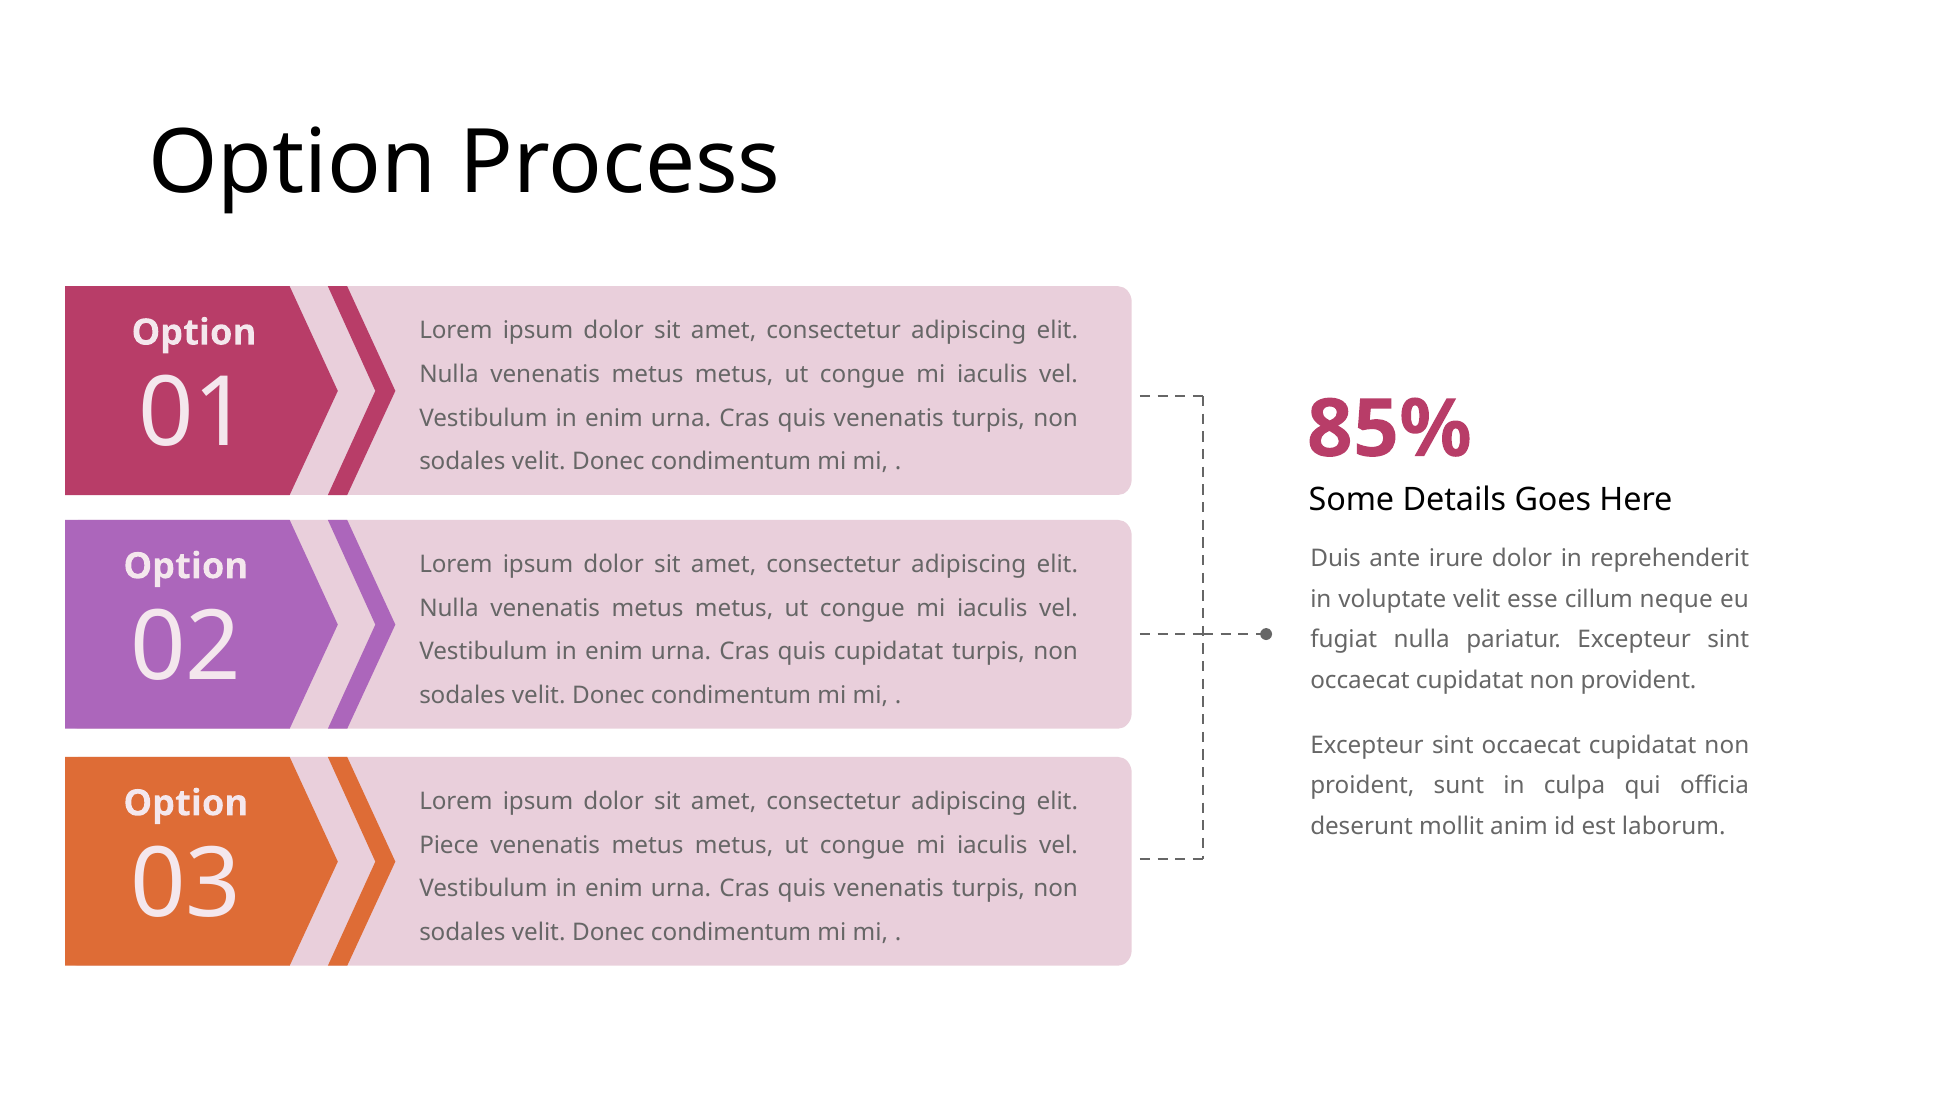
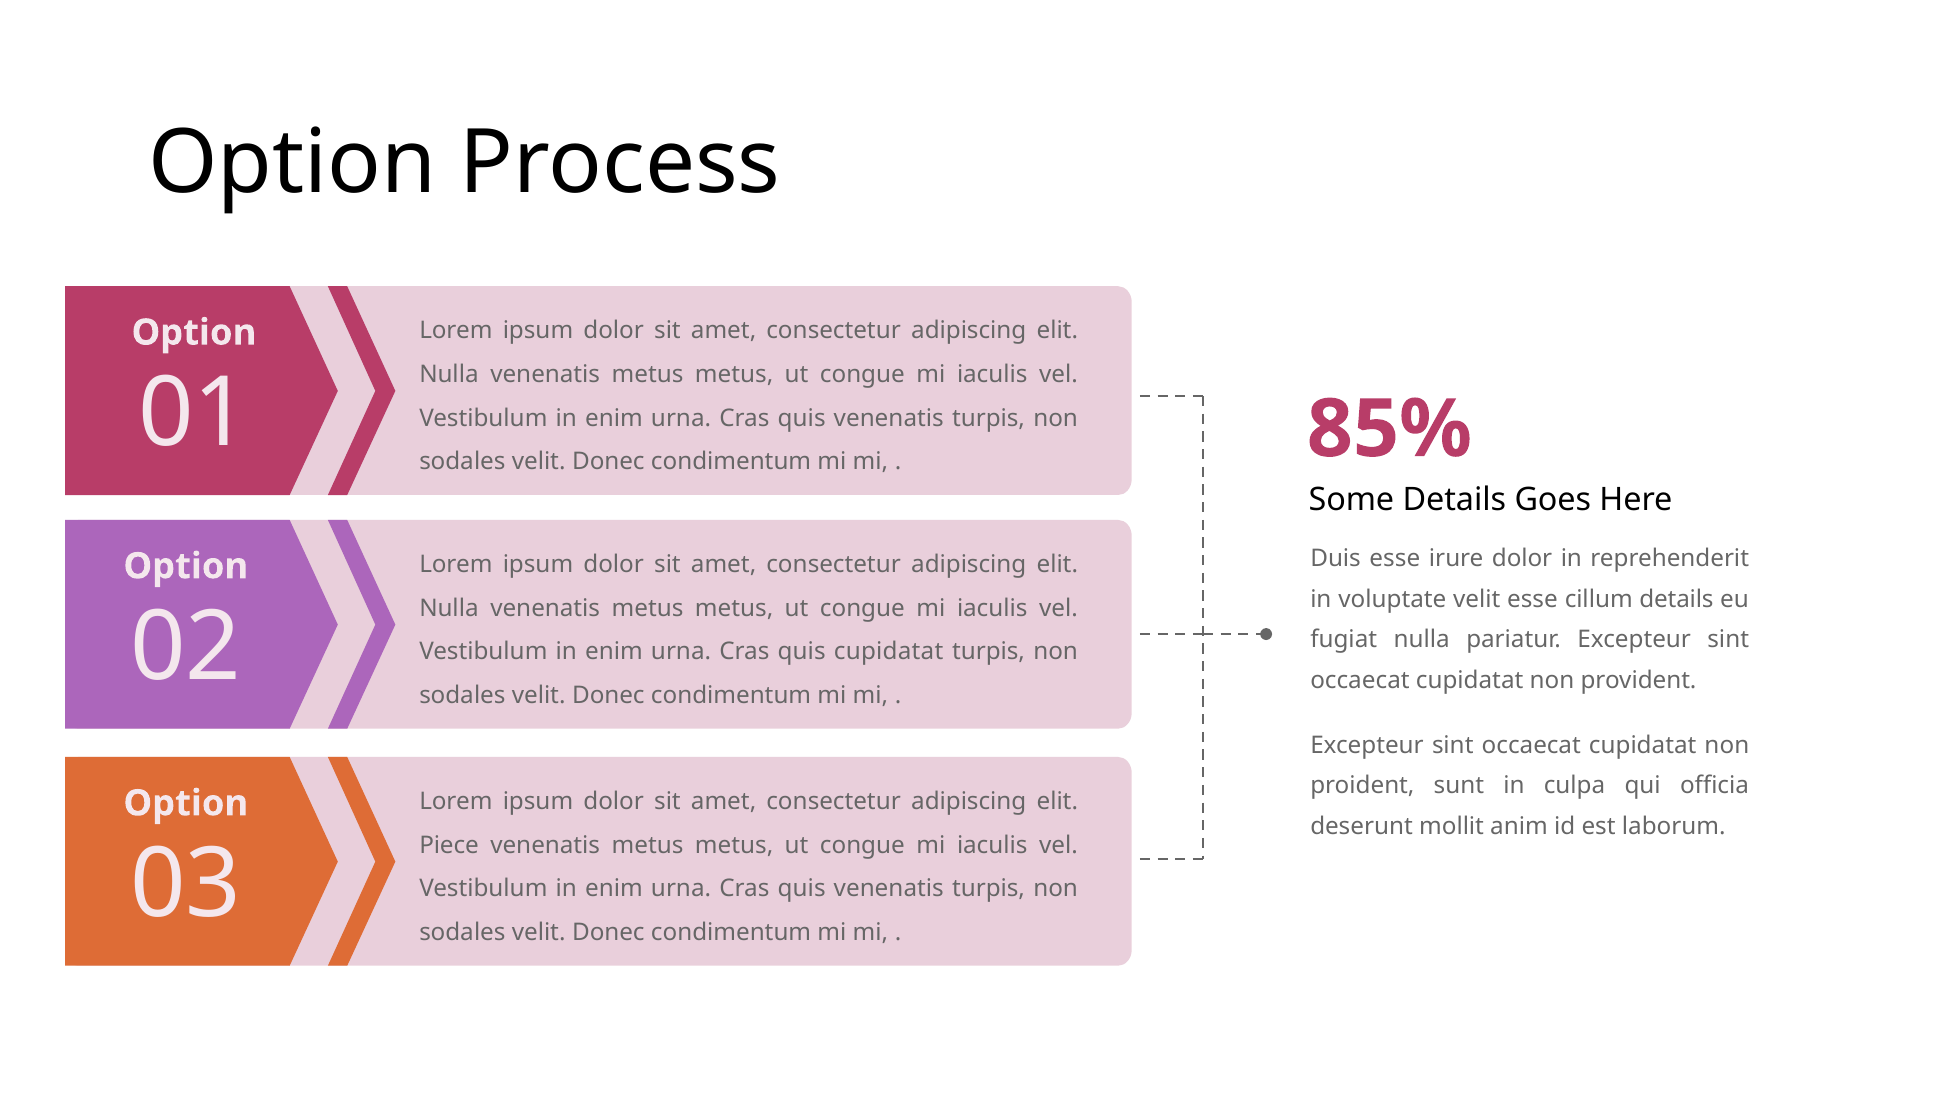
Duis ante: ante -> esse (1395, 559)
cillum neque: neque -> details (1676, 599)
